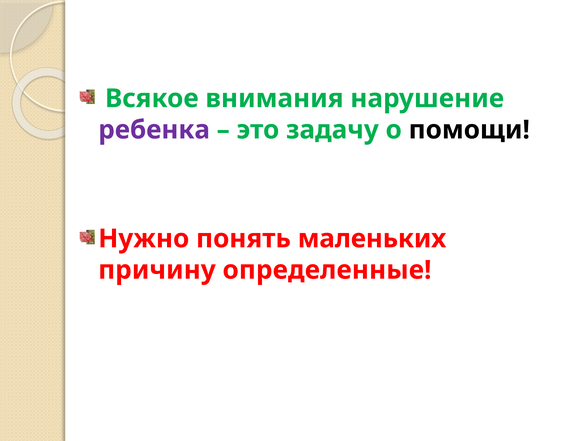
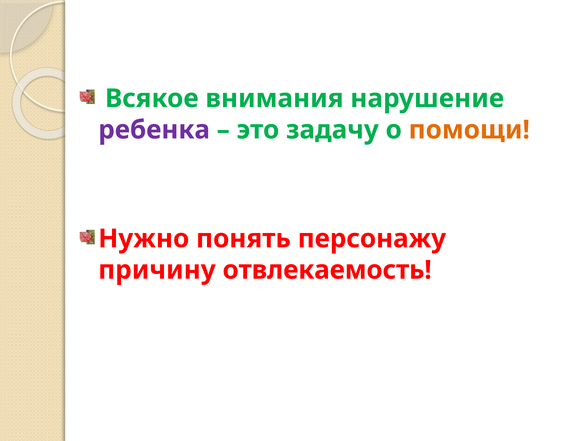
помощи colour: black -> orange (469, 130)
маленьких: маленьких -> персонажу (372, 239)
определенные: определенные -> отвлекаемость (327, 270)
